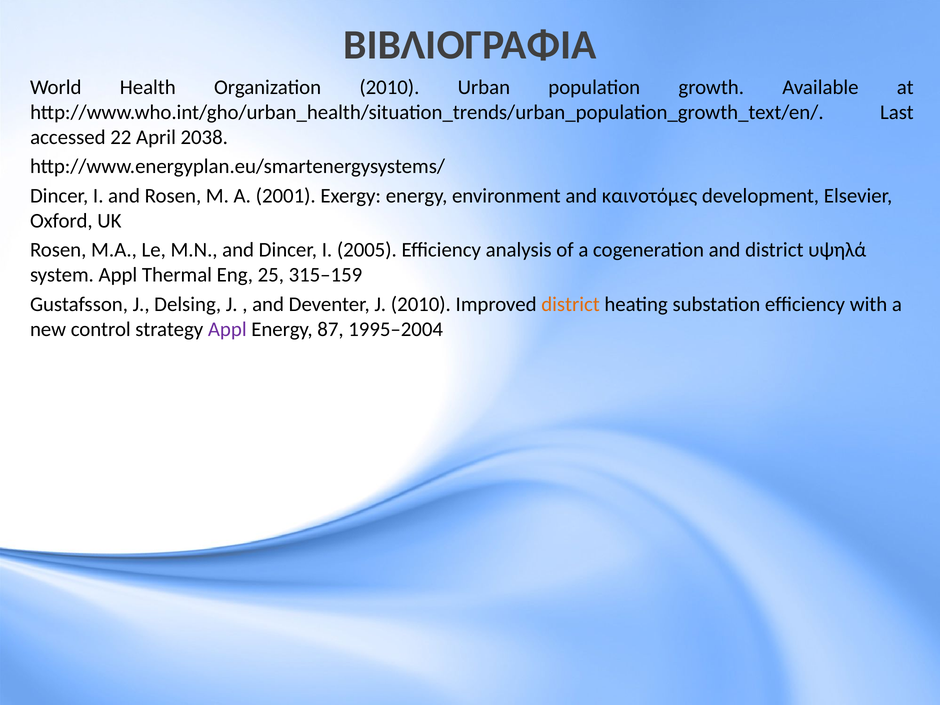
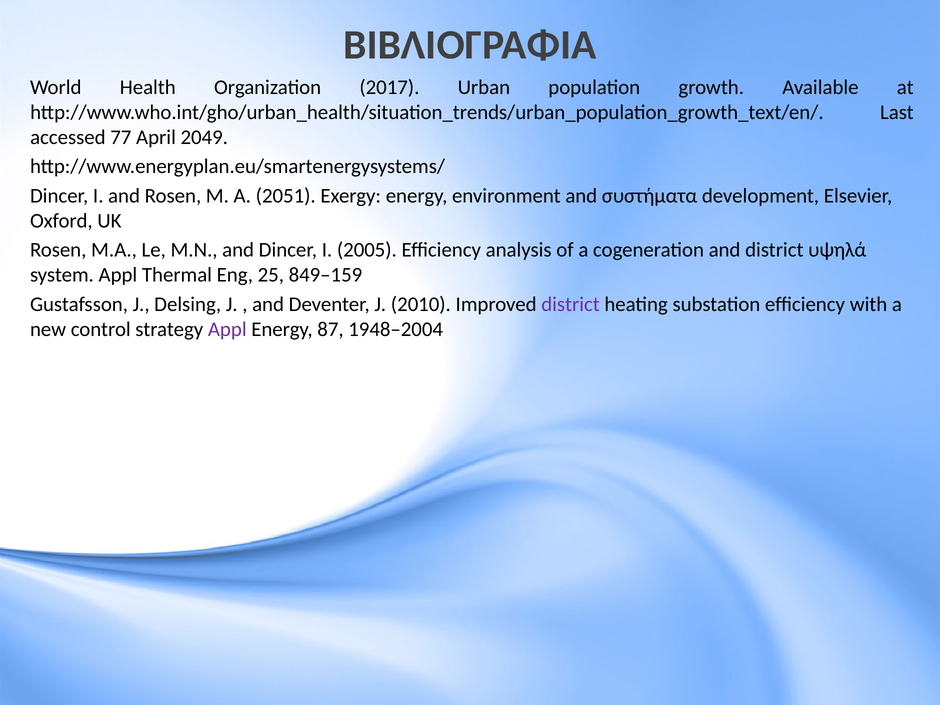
Organization 2010: 2010 -> 2017 (389, 87)
22: 22 -> 77 (121, 137)
2038: 2038 -> 2049 (204, 137)
2001: 2001 -> 2051 (286, 196)
καινοτόμες: καινοτόμες -> συστήματα (650, 196)
315–159: 315–159 -> 849–159 (325, 275)
district colour: orange -> purple (571, 304)
1995–2004: 1995–2004 -> 1948–2004 (396, 329)
